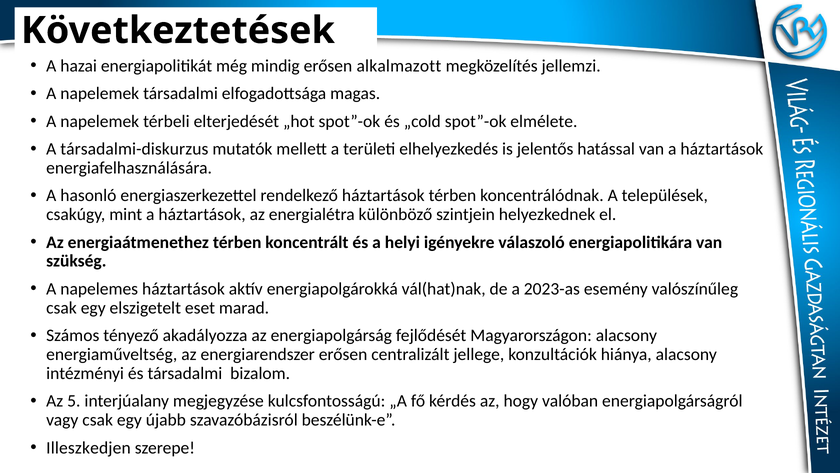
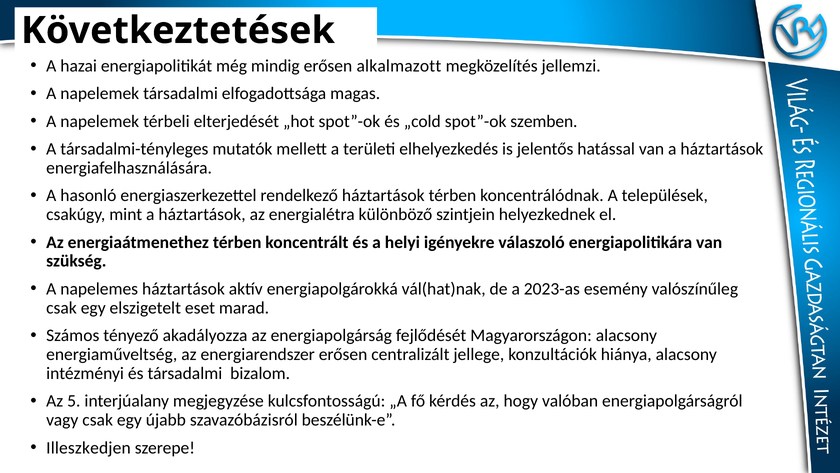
elmélete: elmélete -> szemben (544, 121)
társadalmi-diskurzus: társadalmi-diskurzus -> társadalmi-tényleges (134, 149)
